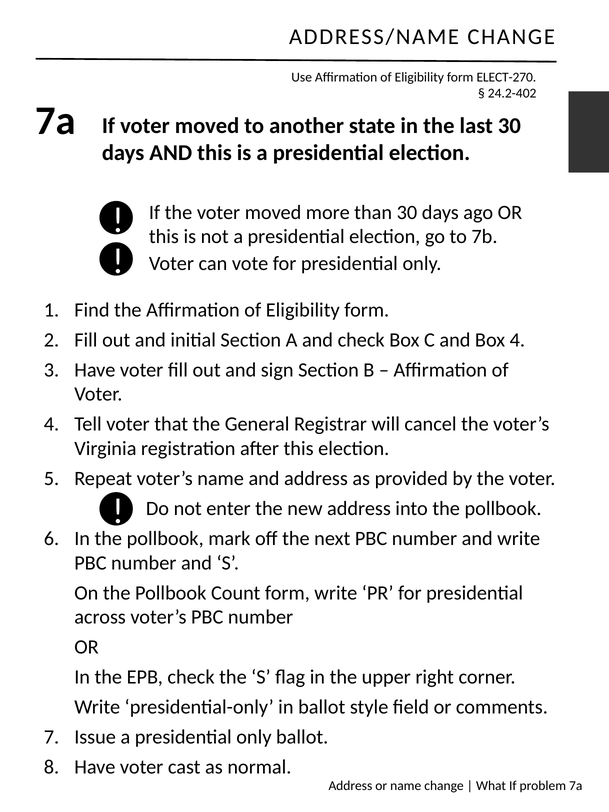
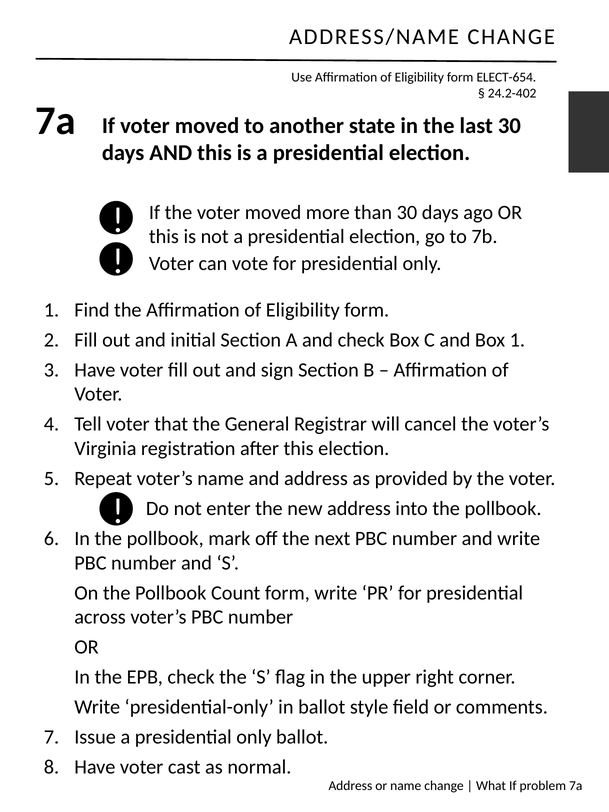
ELECT-270: ELECT-270 -> ELECT-654 (506, 77)
Box 4: 4 -> 1 (517, 340)
